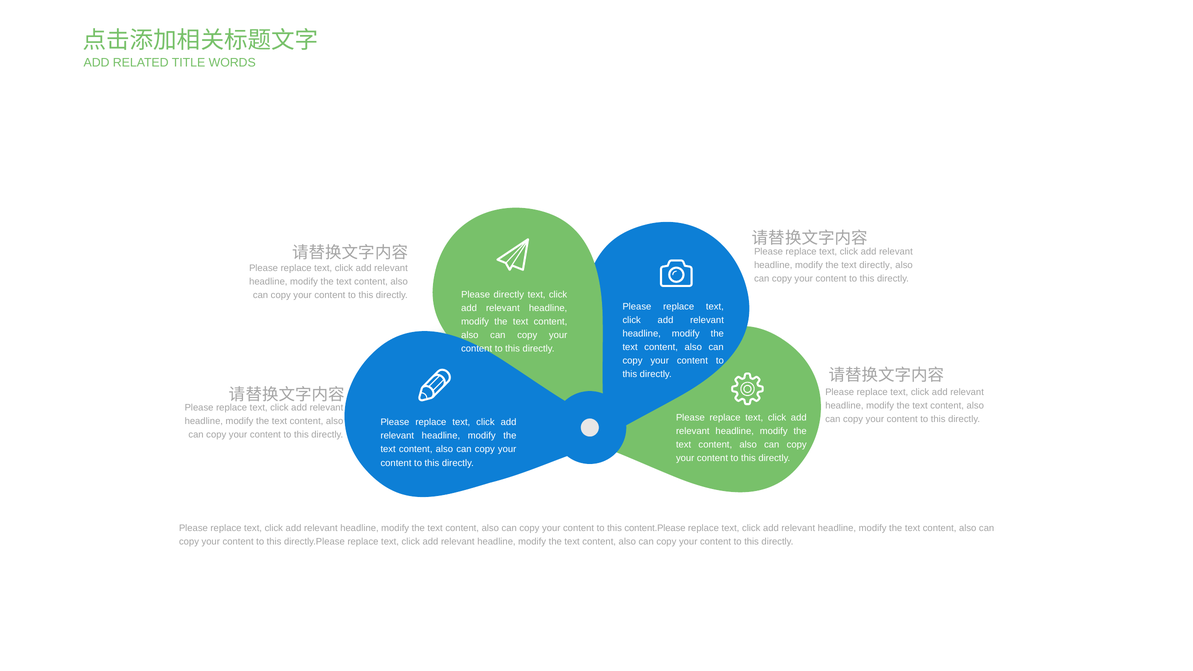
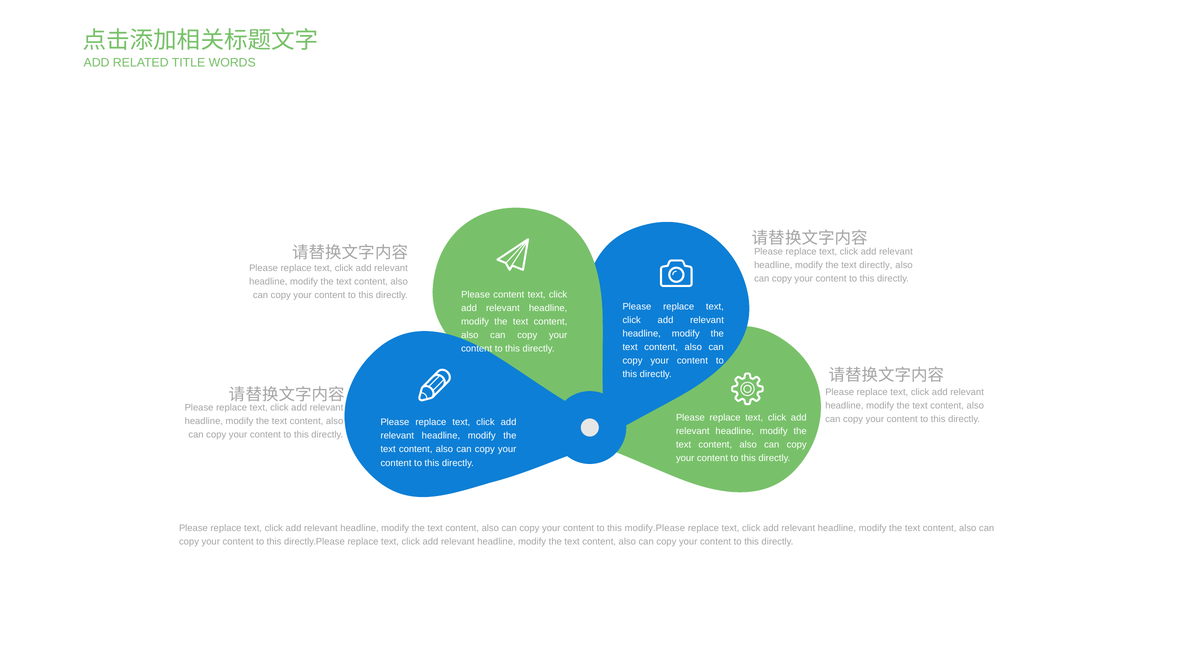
Please directly: directly -> content (509, 295)
content.Please: content.Please -> modify.Please (655, 528)
